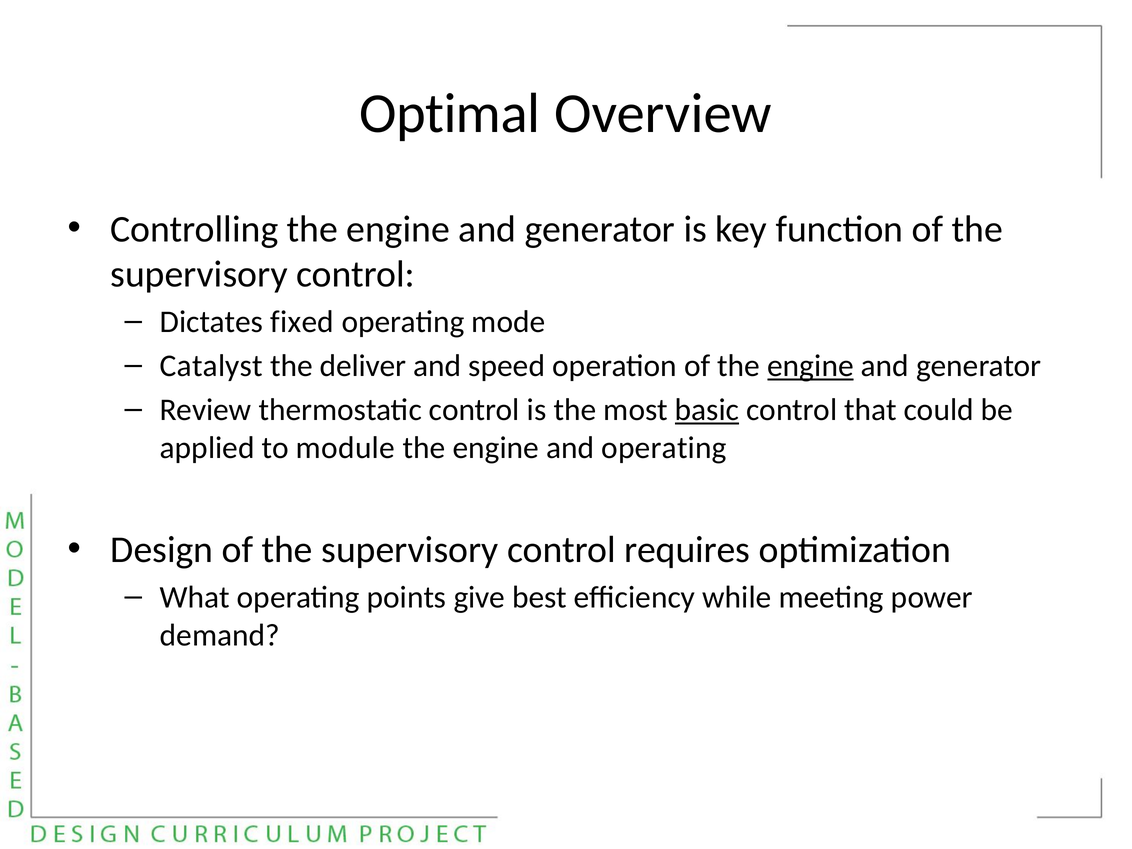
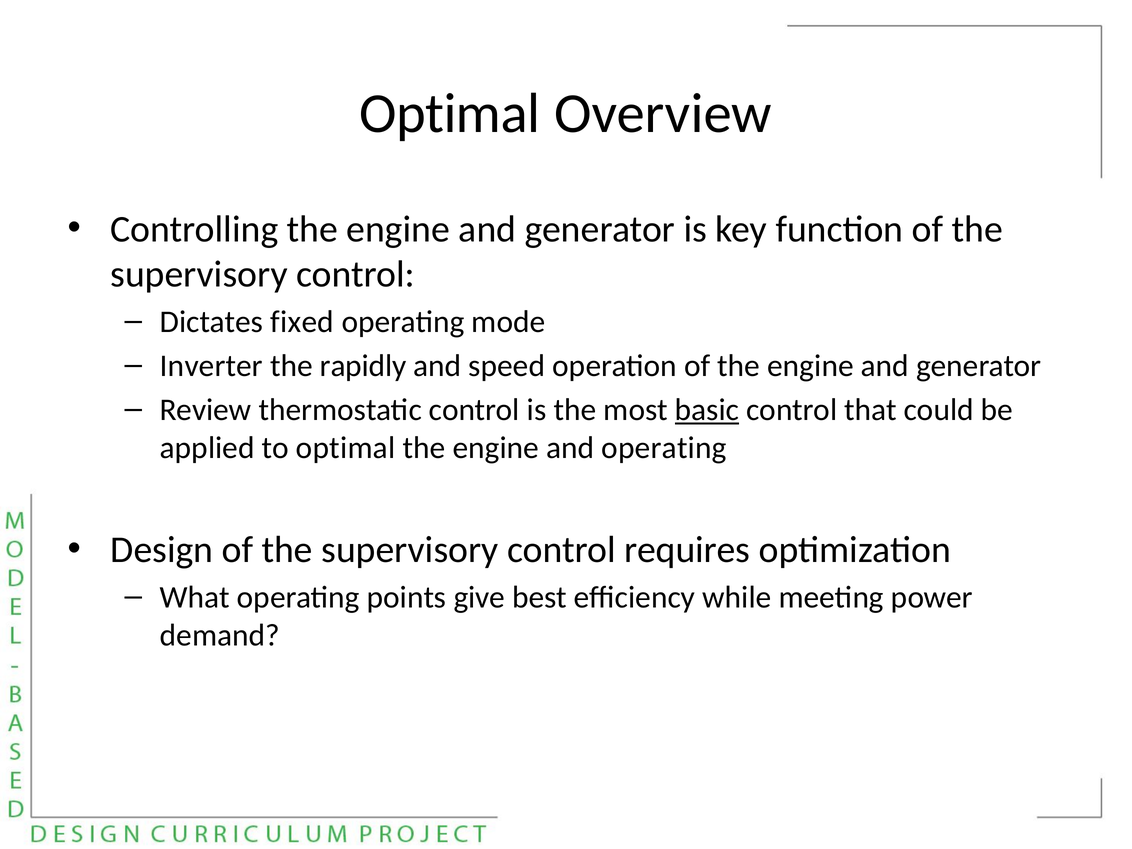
Catalyst: Catalyst -> Inverter (211, 366)
deliver: deliver -> rapidly (363, 366)
engine underline: present -> none (810, 366)
to module: module -> optimal (346, 448)
